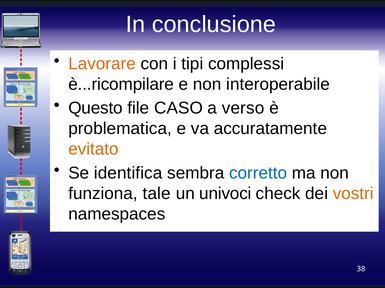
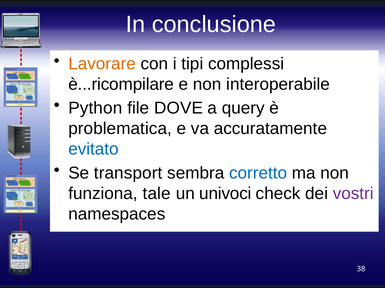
Questo: Questo -> Python (95, 108)
CASO: CASO -> DOVE (179, 108)
verso: verso -> query (243, 108)
evitato colour: orange -> blue (94, 149)
identifica: identifica -> transport (128, 173)
vostri colour: orange -> purple (353, 194)
